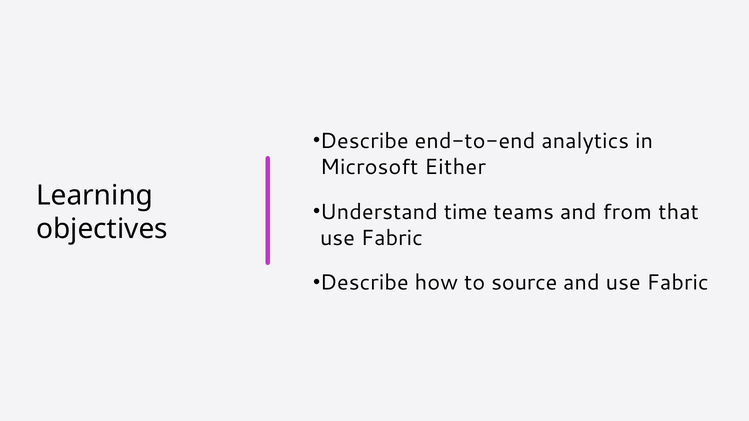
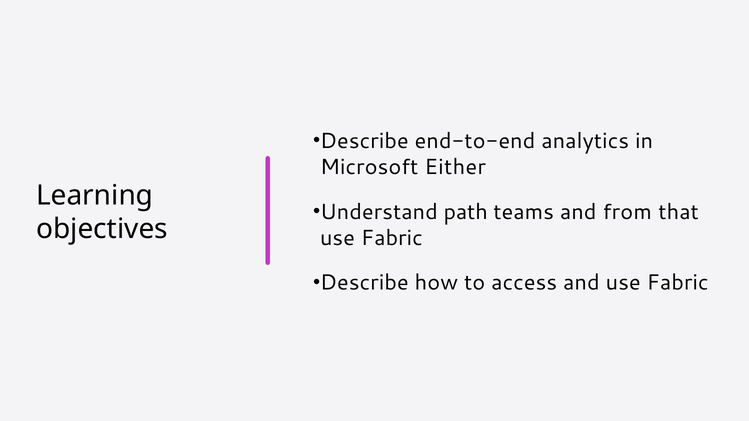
time: time -> path (466, 212)
source: source -> access (524, 283)
